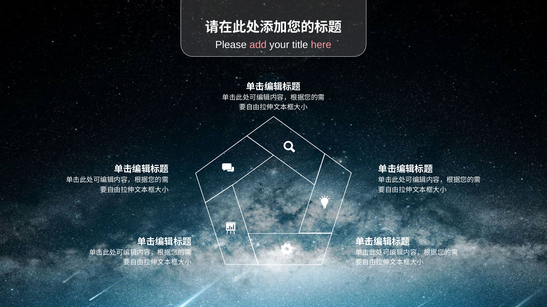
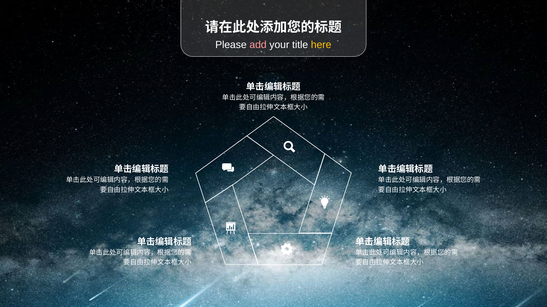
here colour: pink -> yellow (321, 45)
